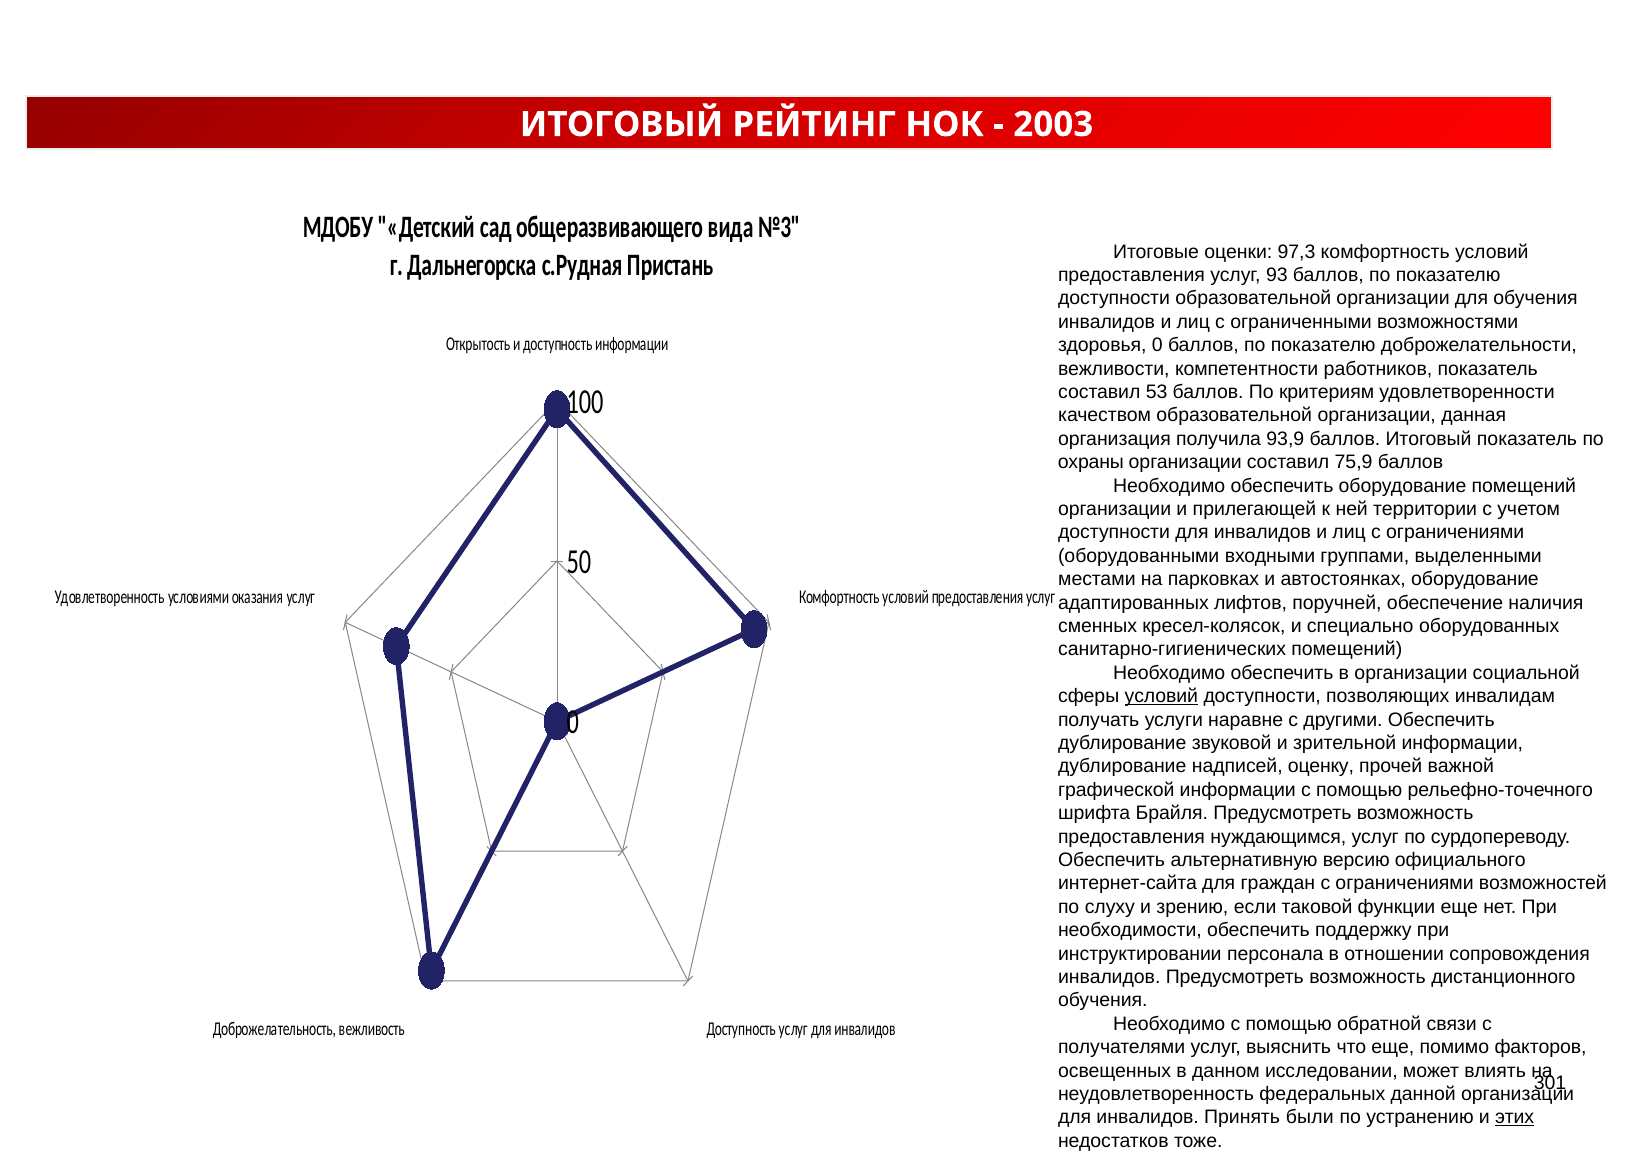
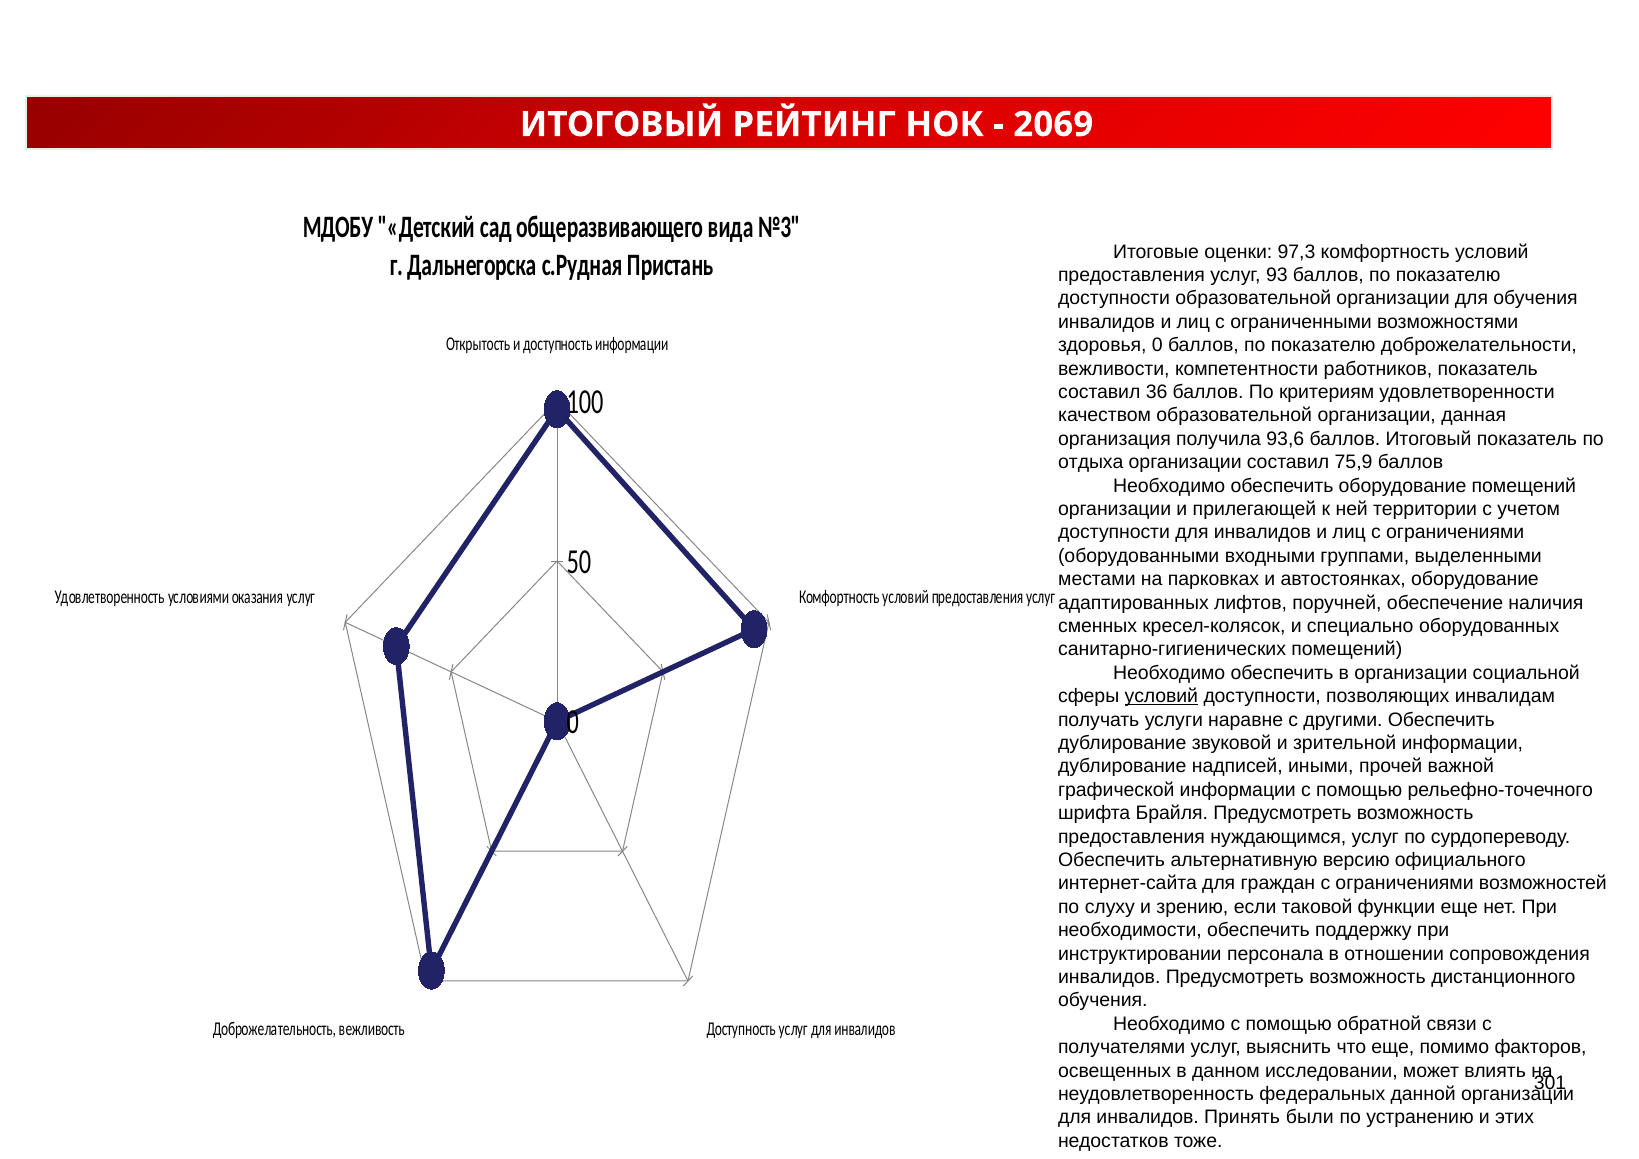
2003: 2003 -> 2069 (1053, 124)
53: 53 -> 36 (1157, 392)
93,9: 93,9 -> 93,6 (1285, 439)
охраны: охраны -> отдыха (1091, 462)
оценку: оценку -> иными (1321, 766)
этих underline: present -> none (1515, 1117)
